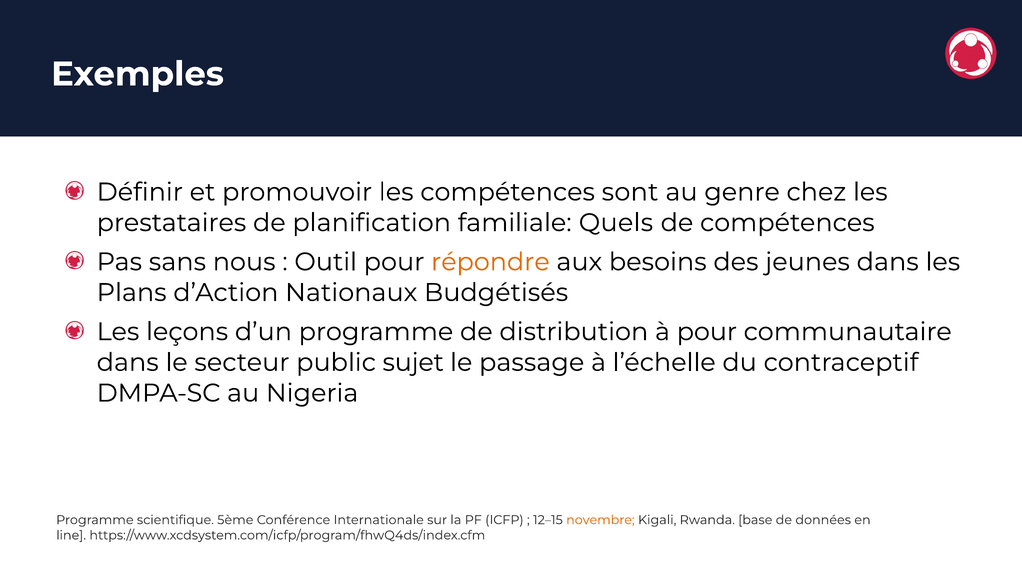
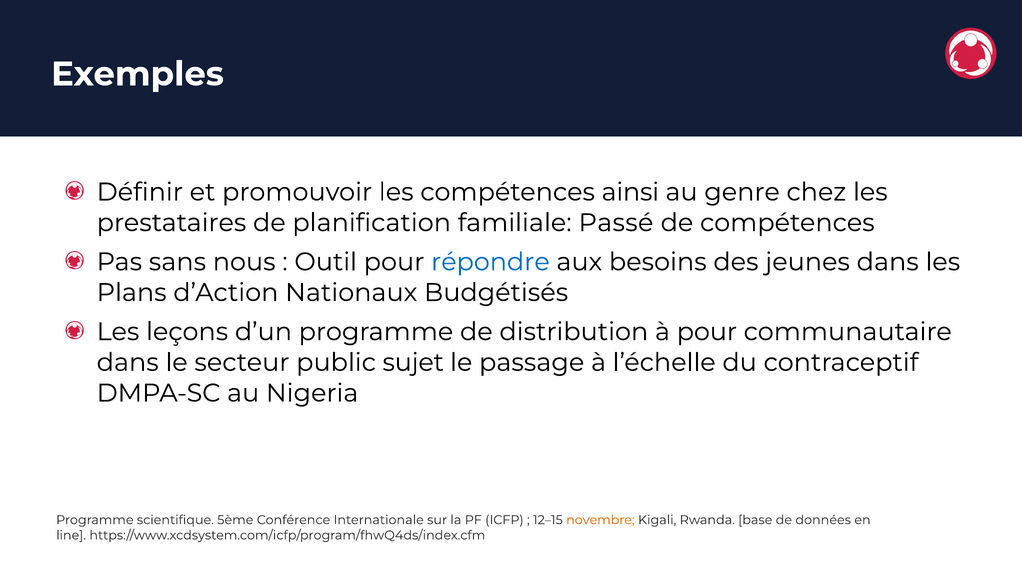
sont: sont -> ainsi (630, 192)
Quels: Quels -> Passé (616, 223)
répondre colour: orange -> blue (490, 262)
